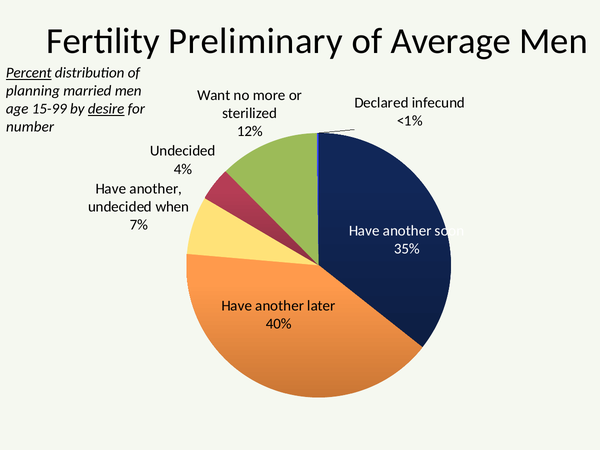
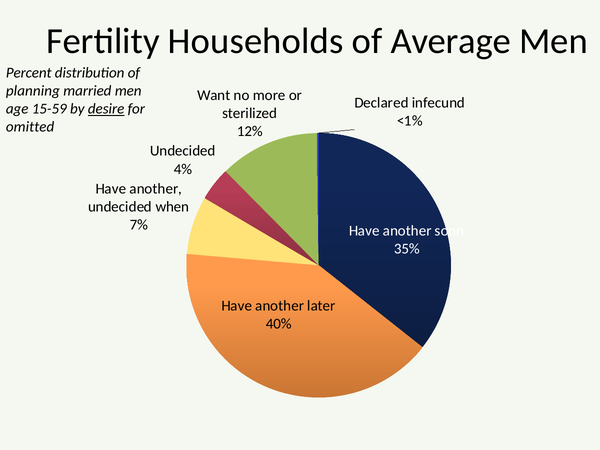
Preliminary: Preliminary -> Households (256, 41)
Percent underline: present -> none (29, 73)
15-99: 15-99 -> 15-59 (49, 109)
number: number -> omitted (30, 127)
